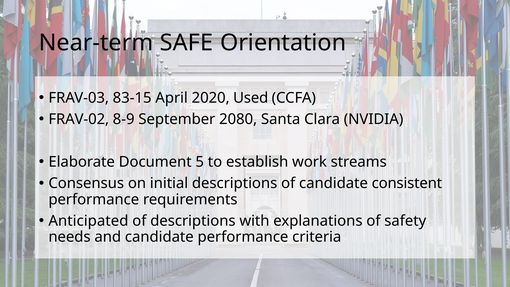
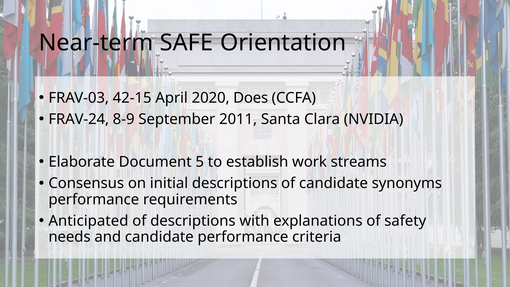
83-15: 83-15 -> 42-15 (132, 98)
Used: Used -> Does (251, 98)
FRAV-02: FRAV-02 -> FRAV-24 (79, 119)
2080: 2080 -> 2011 (238, 119)
consistent: consistent -> synonyms (407, 183)
